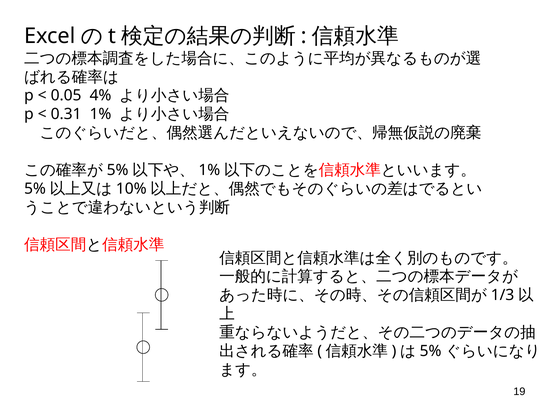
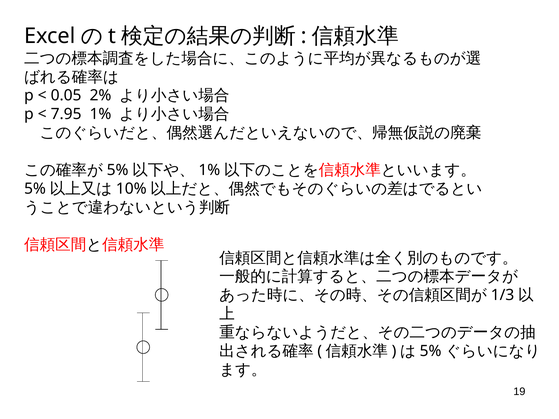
4%: 4% -> 2% (101, 96)
0.31: 0.31 -> 7.95 (66, 114)
